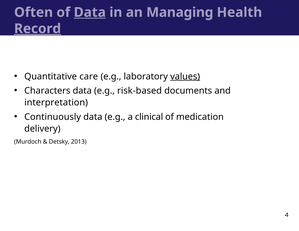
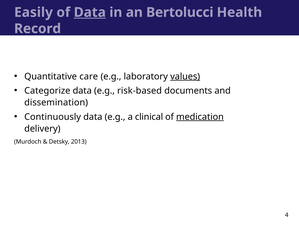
Often: Often -> Easily (33, 12)
Managing: Managing -> Bertolucci (180, 12)
Record underline: present -> none (38, 29)
Characters: Characters -> Categorize (47, 91)
interpretation: interpretation -> dissemination (56, 103)
medication underline: none -> present (200, 117)
